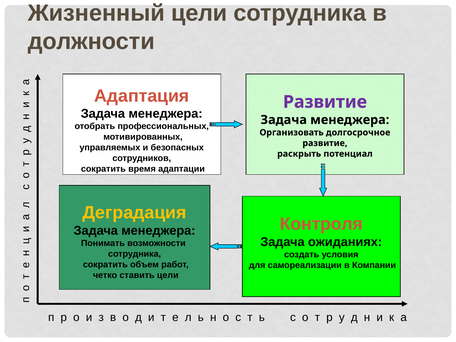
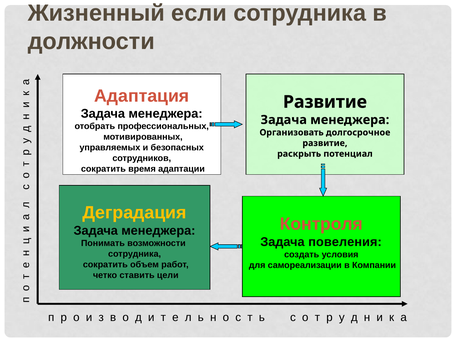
Жизненный цели: цели -> если (199, 13)
Развитие colour: purple -> black (325, 102)
ожиданиях: ожиданиях -> повеления (345, 242)
